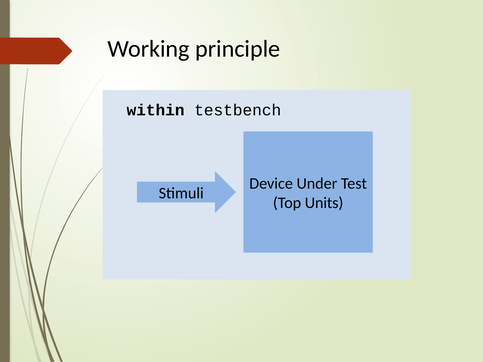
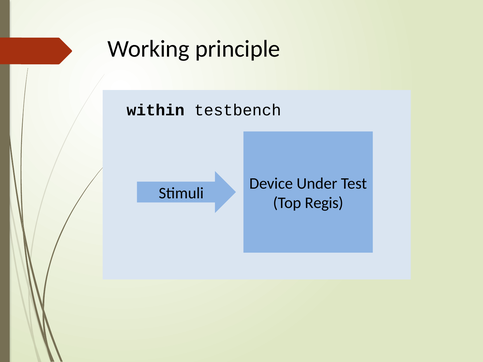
Units: Units -> Regis (324, 203)
